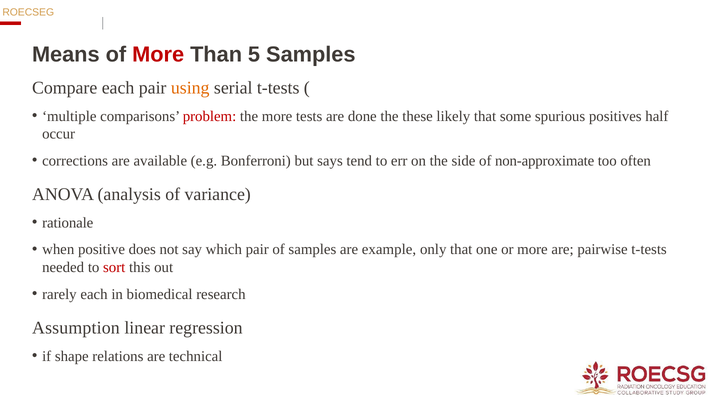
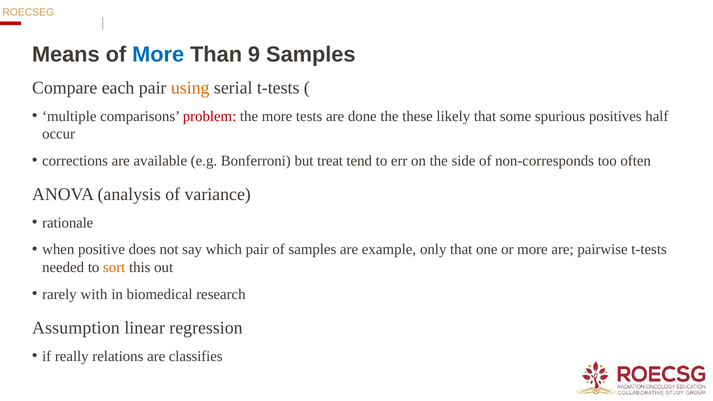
More colour: red -> blue (158, 55)
5: 5 -> 9 (254, 55)
says: says -> treat (330, 161)
non-approximate: non-approximate -> non-corresponds (545, 161)
sort colour: red -> orange (114, 267)
rarely each: each -> with (94, 294)
shape: shape -> really (72, 356)
technical: technical -> classifies (196, 356)
